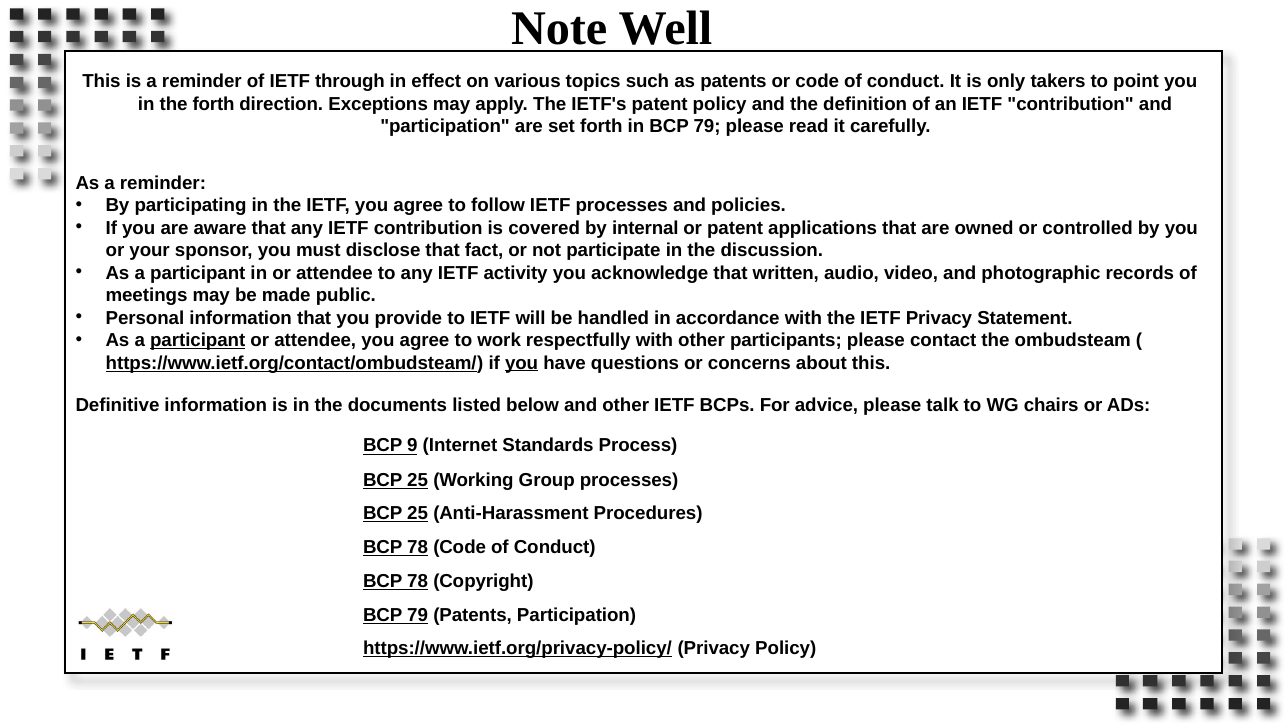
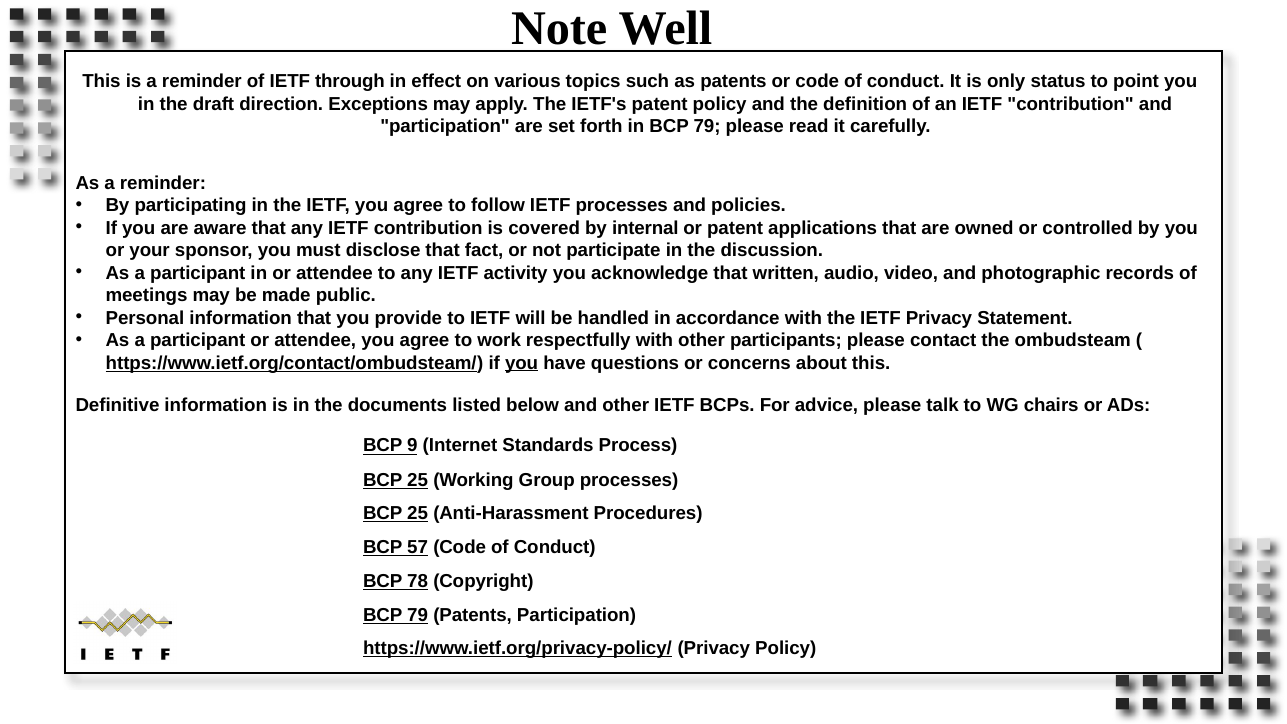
takers: takers -> status (1058, 82)
the forth: forth -> draft (214, 104)
participant underline: present -> none (198, 340)
78: 78 -> 57 (418, 547)
